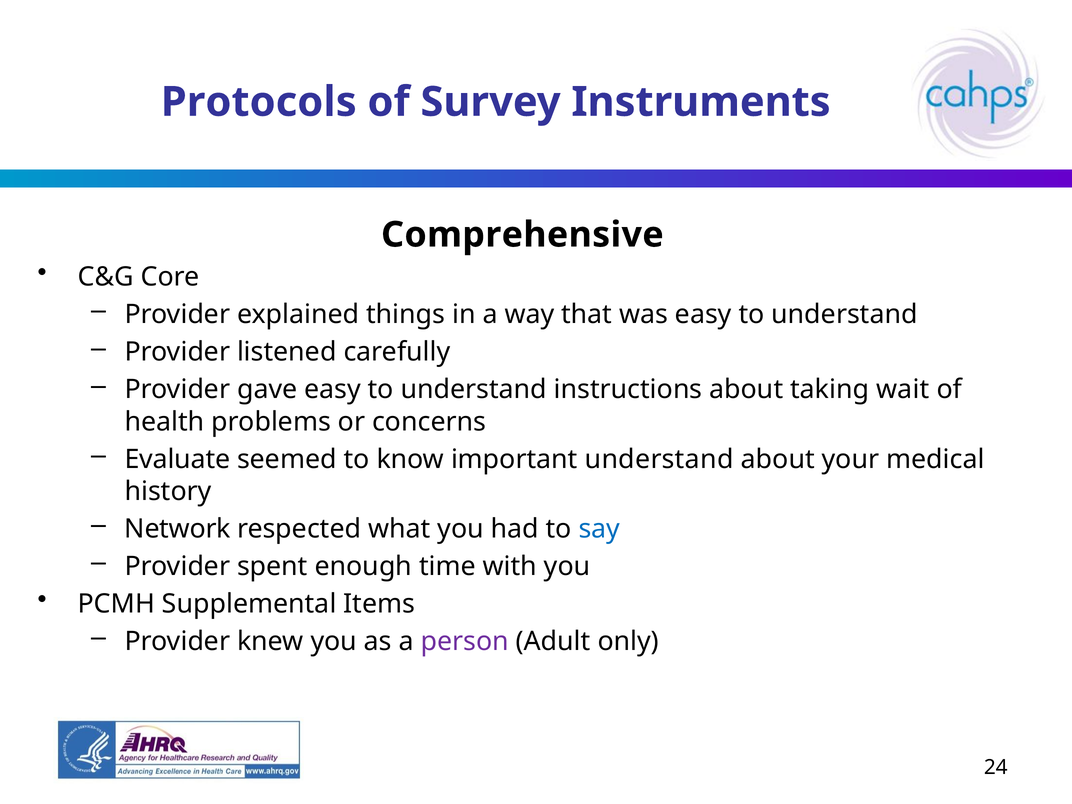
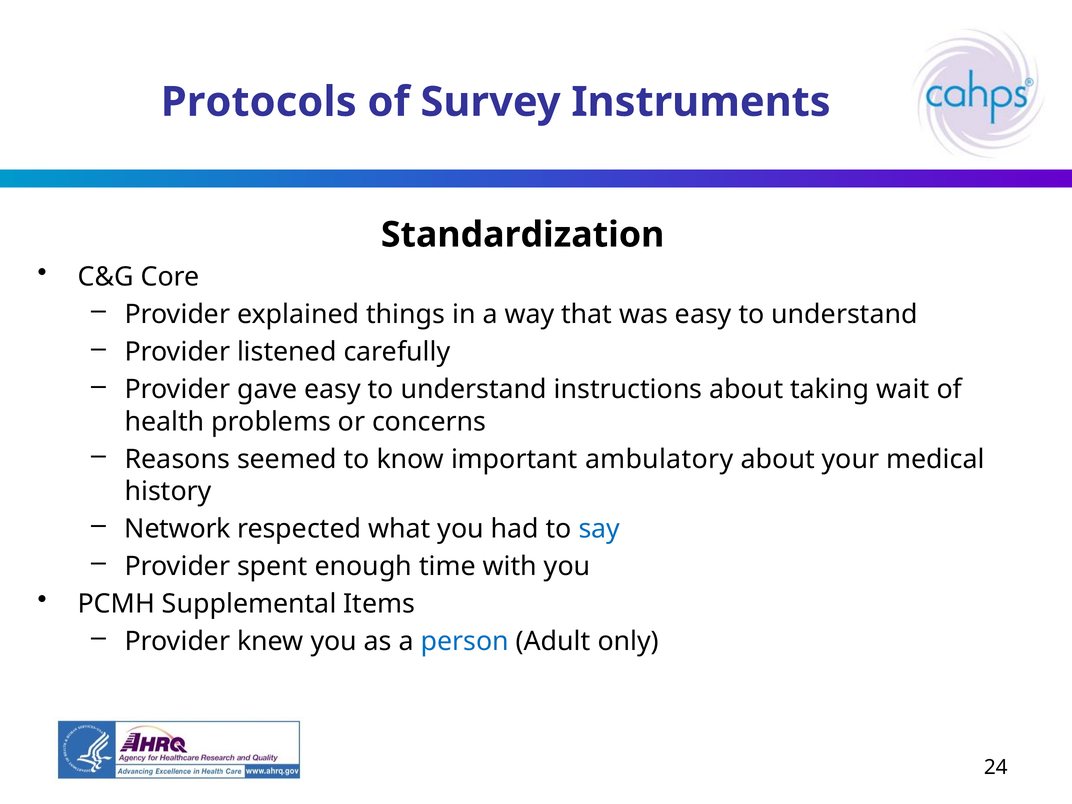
Comprehensive: Comprehensive -> Standardization (523, 235)
Evaluate: Evaluate -> Reasons (177, 459)
important understand: understand -> ambulatory (659, 459)
person colour: purple -> blue (465, 641)
